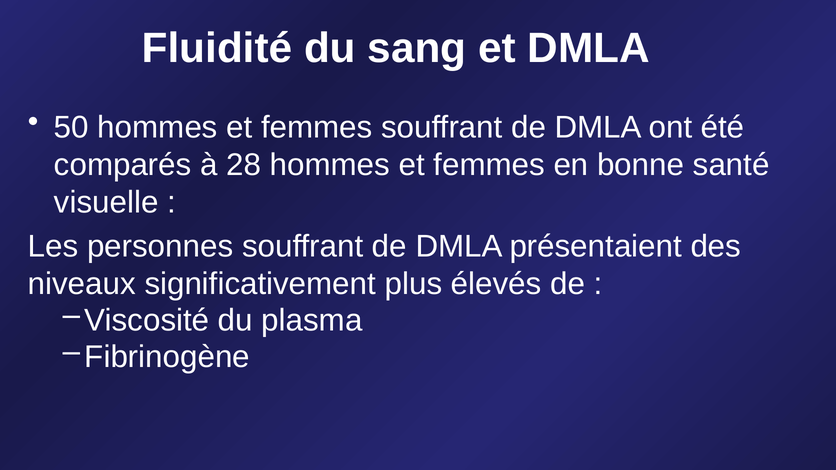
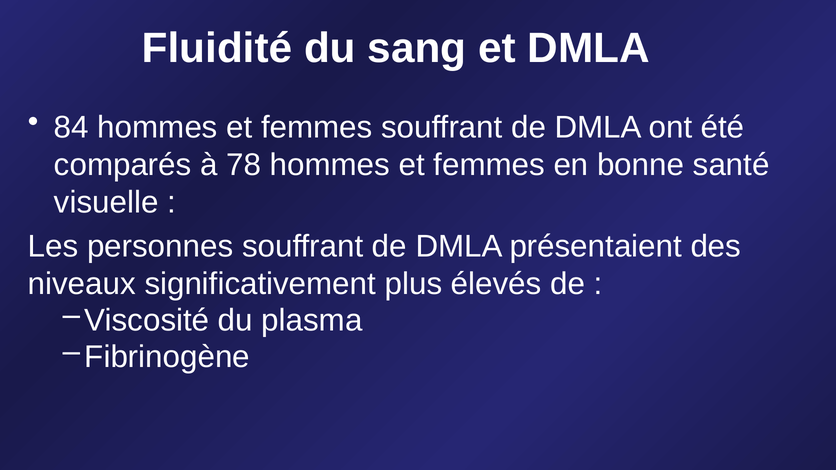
50: 50 -> 84 (71, 127)
28: 28 -> 78 (244, 165)
